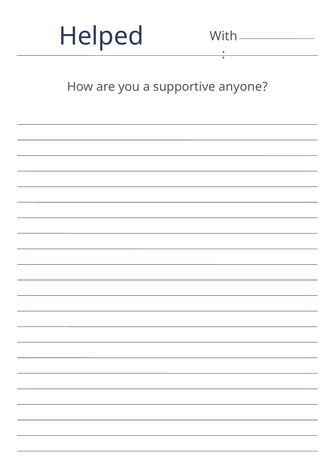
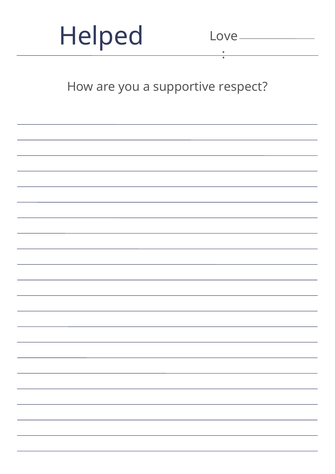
With: With -> Love (224, 36)
anyone: anyone -> respect (243, 87)
